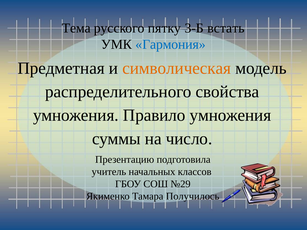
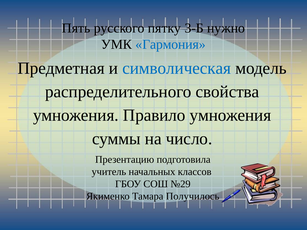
Тема: Тема -> Пять (76, 28)
встать: встать -> нужно (226, 28)
символическая colour: orange -> blue (177, 68)
